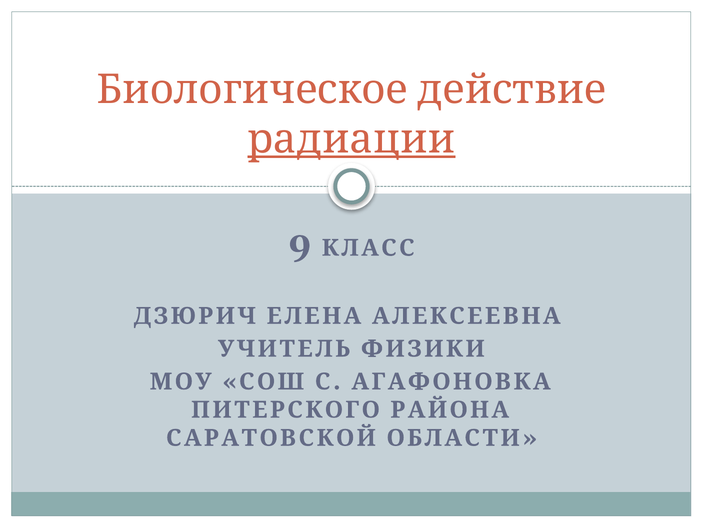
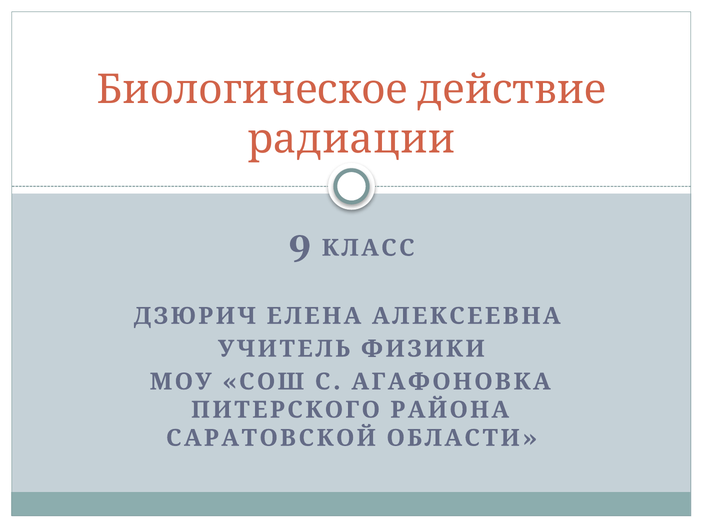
радиации underline: present -> none (351, 139)
